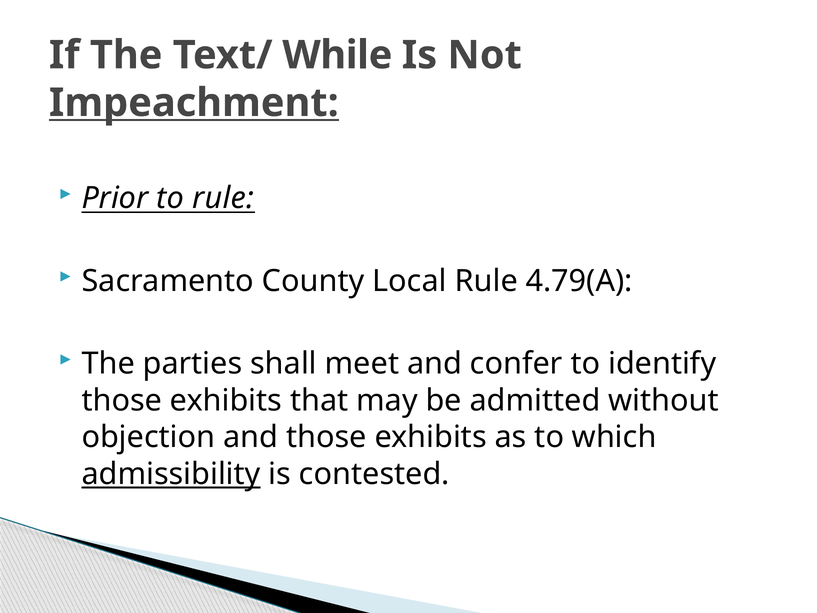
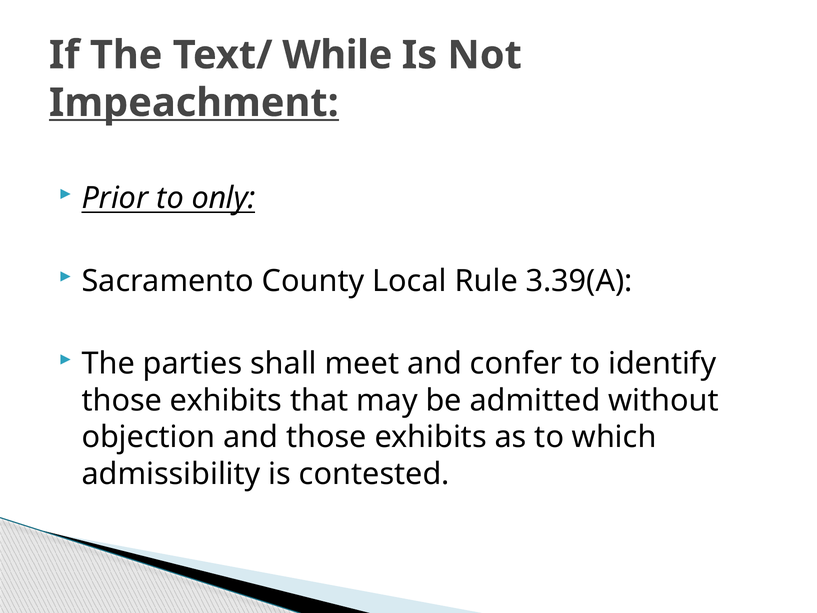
to rule: rule -> only (224, 198)
4.79(A: 4.79(A -> 3.39(A (579, 281)
admissibility underline: present -> none (171, 474)
